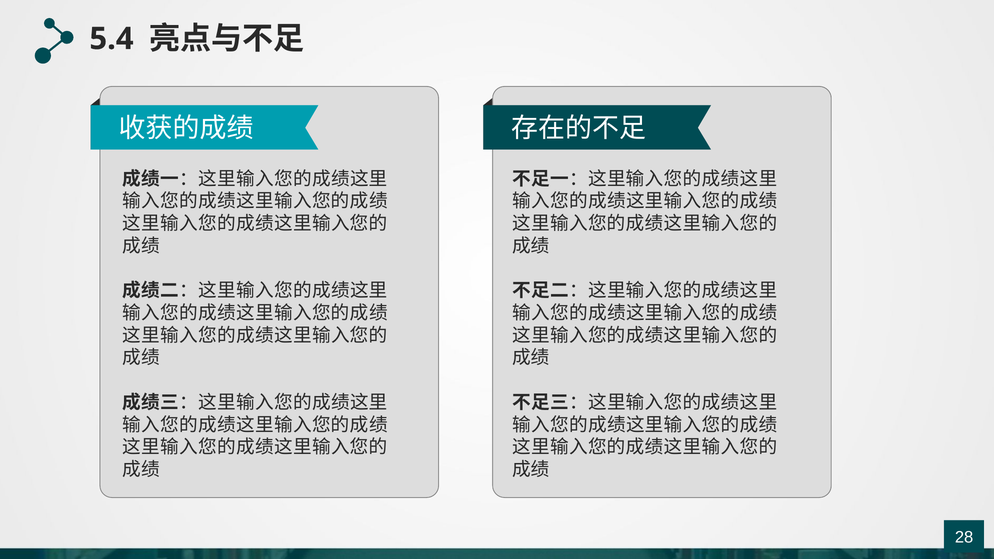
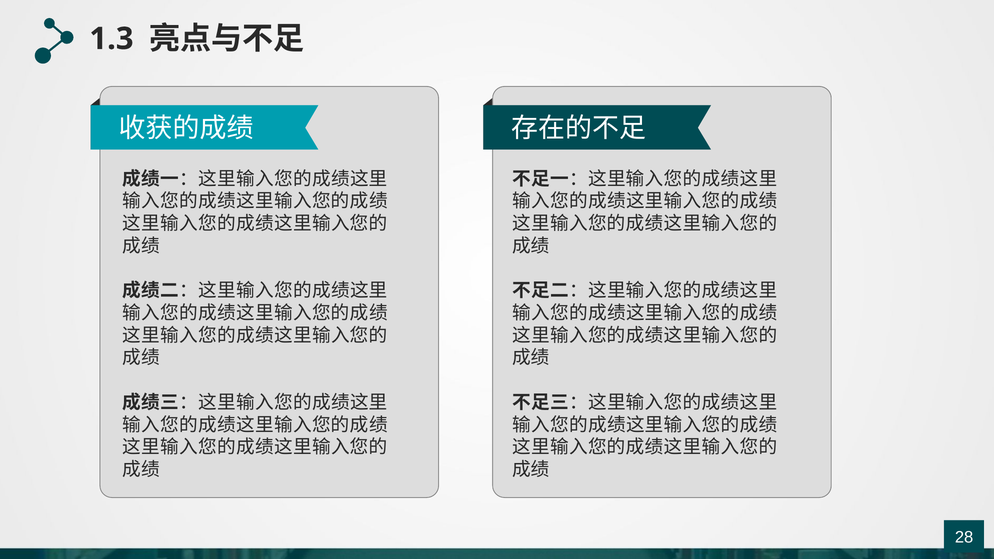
5.4: 5.4 -> 1.3 (111, 39)
